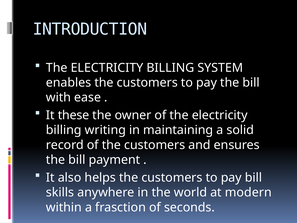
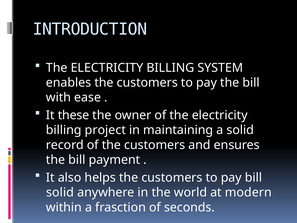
writing: writing -> project (105, 130)
skills: skills -> solid (60, 192)
